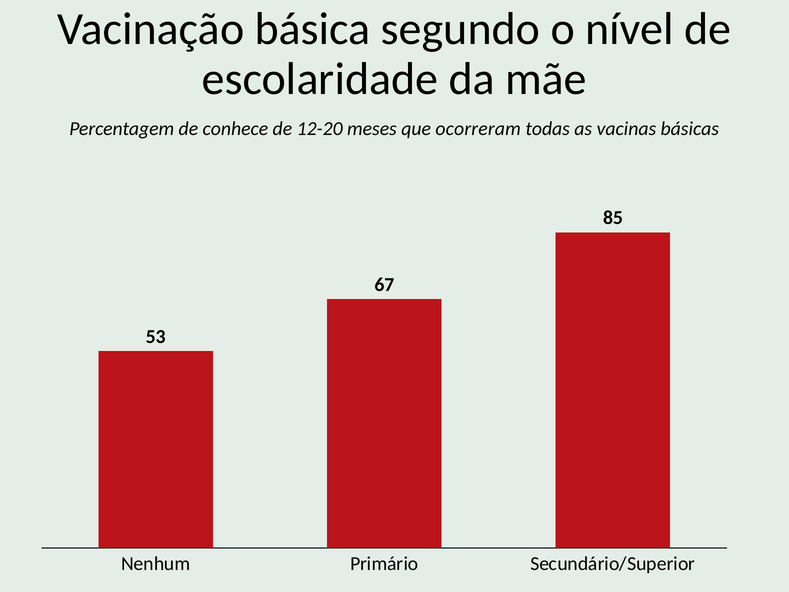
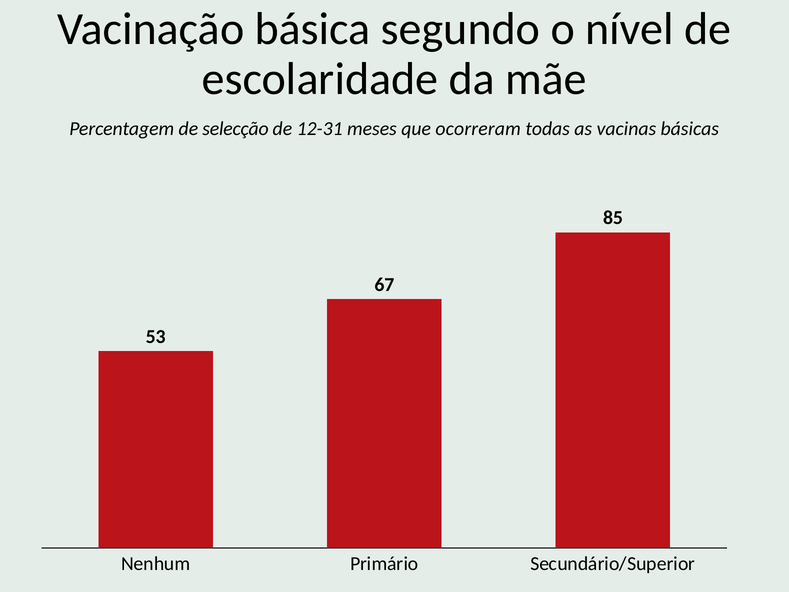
conhece: conhece -> selecção (236, 129)
12-20: 12-20 -> 12-31 (320, 129)
